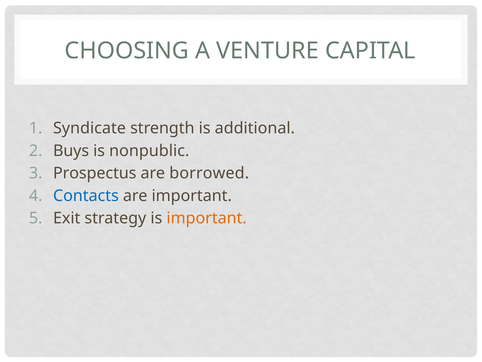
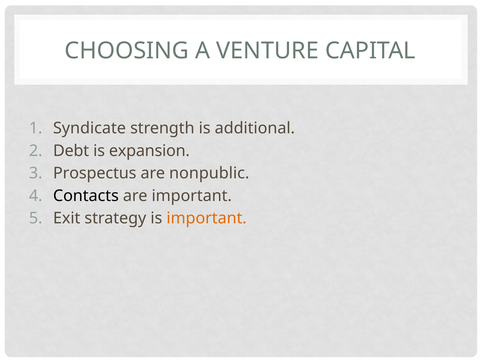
Buys: Buys -> Debt (71, 151)
nonpublic: nonpublic -> expansion (149, 151)
borrowed: borrowed -> nonpublic (209, 173)
Contacts colour: blue -> black (86, 196)
